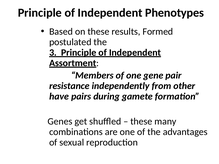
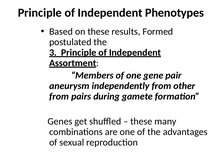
resistance: resistance -> aneurysm (69, 86)
have: have -> from (59, 97)
